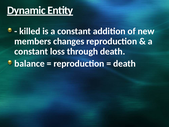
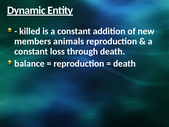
changes: changes -> animals (69, 41)
